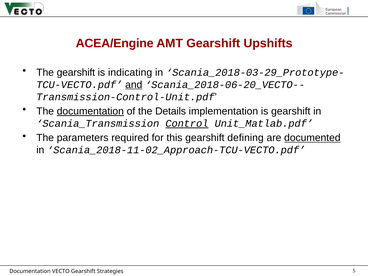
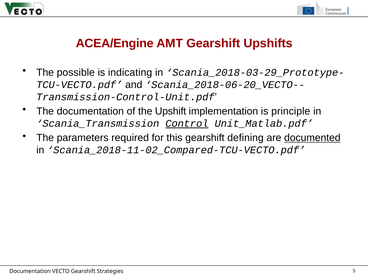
The gearshift: gearshift -> possible (76, 72)
and underline: present -> none (134, 85)
documentation underline: present -> none (90, 111)
Details: Details -> Upshift (171, 111)
is gearshift: gearshift -> principle (291, 111)
Scania_2018-11-02_Approach-TCU-VECTO.pdf: Scania_2018-11-02_Approach-TCU-VECTO.pdf -> Scania_2018-11-02_Compared-TCU-VECTO.pdf (176, 150)
